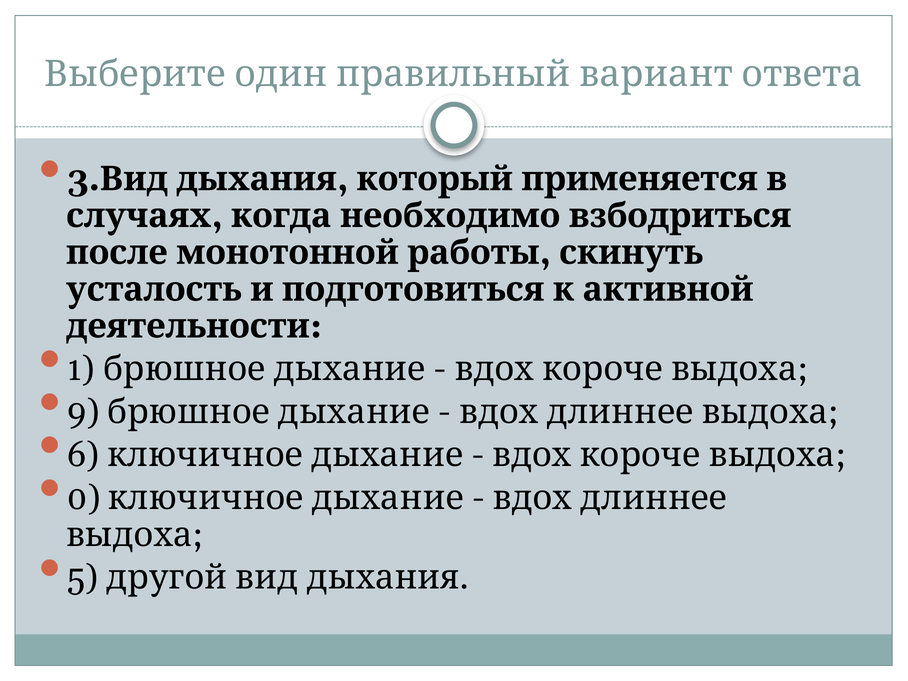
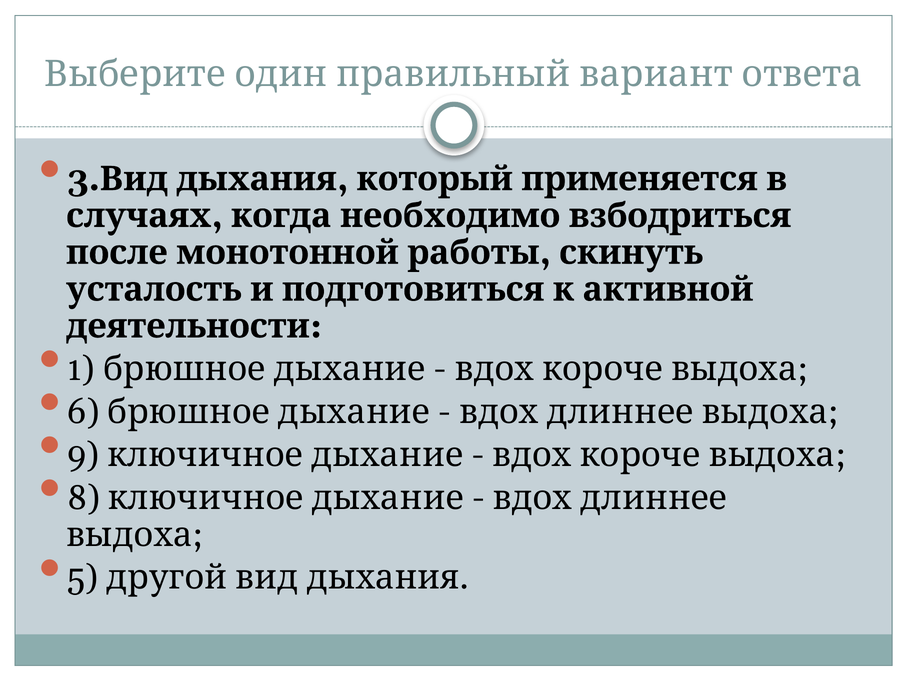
9: 9 -> 6 (83, 412)
6: 6 -> 9 (83, 455)
0: 0 -> 8 (84, 498)
